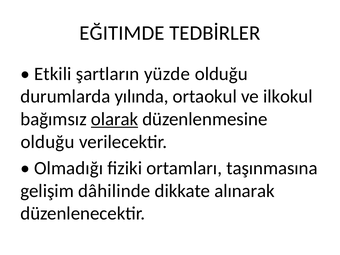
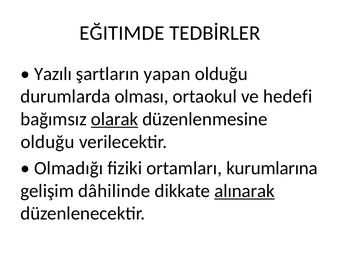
Etkili: Etkili -> Yazılı (53, 74)
yüzde: yüzde -> yapan (167, 74)
yılında: yılında -> olması (142, 96)
ilkokul: ilkokul -> hedefi (288, 96)
taşınmasına: taşınmasına -> kurumlarına (272, 168)
alınarak underline: none -> present (245, 191)
